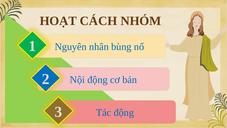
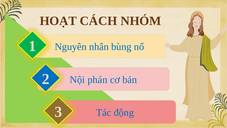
Nội động: động -> phán (97, 80)
